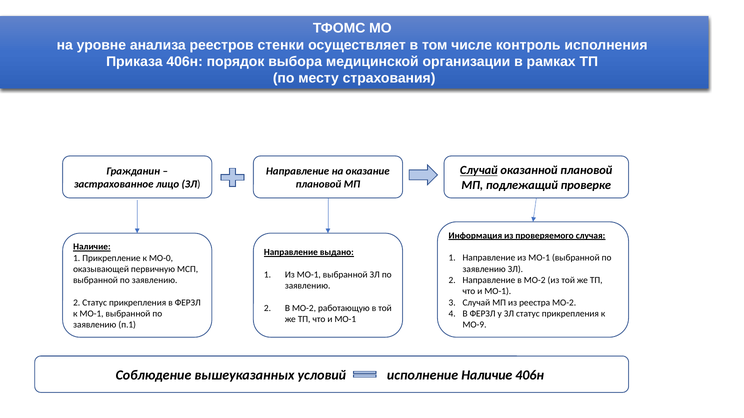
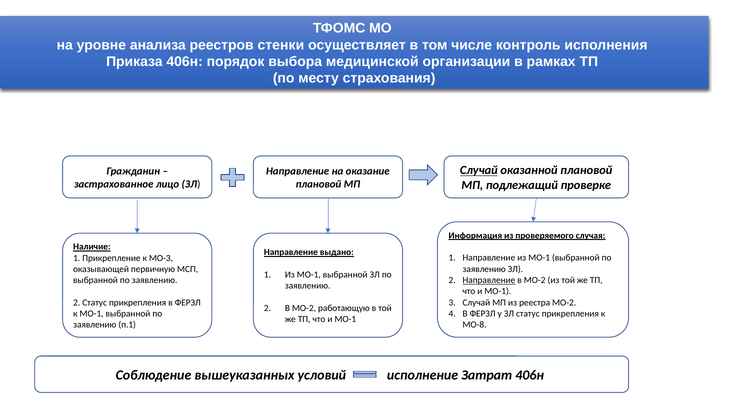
МО-0: МО-0 -> МО-3 (161, 258)
Направление underline: none -> present (489, 280)
МО-9: МО-9 -> МО-8 (475, 325)
исполнение Наличие: Наличие -> Затрат (487, 376)
